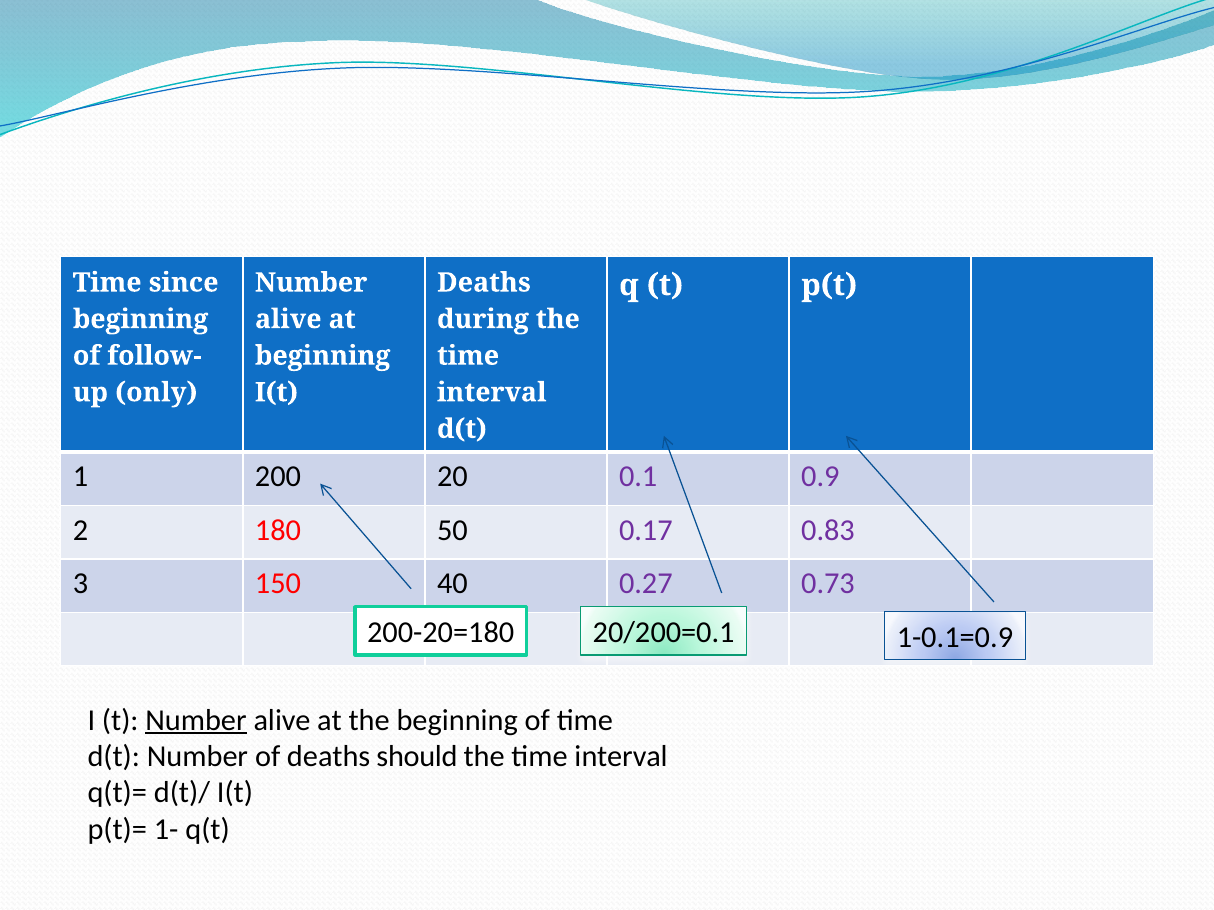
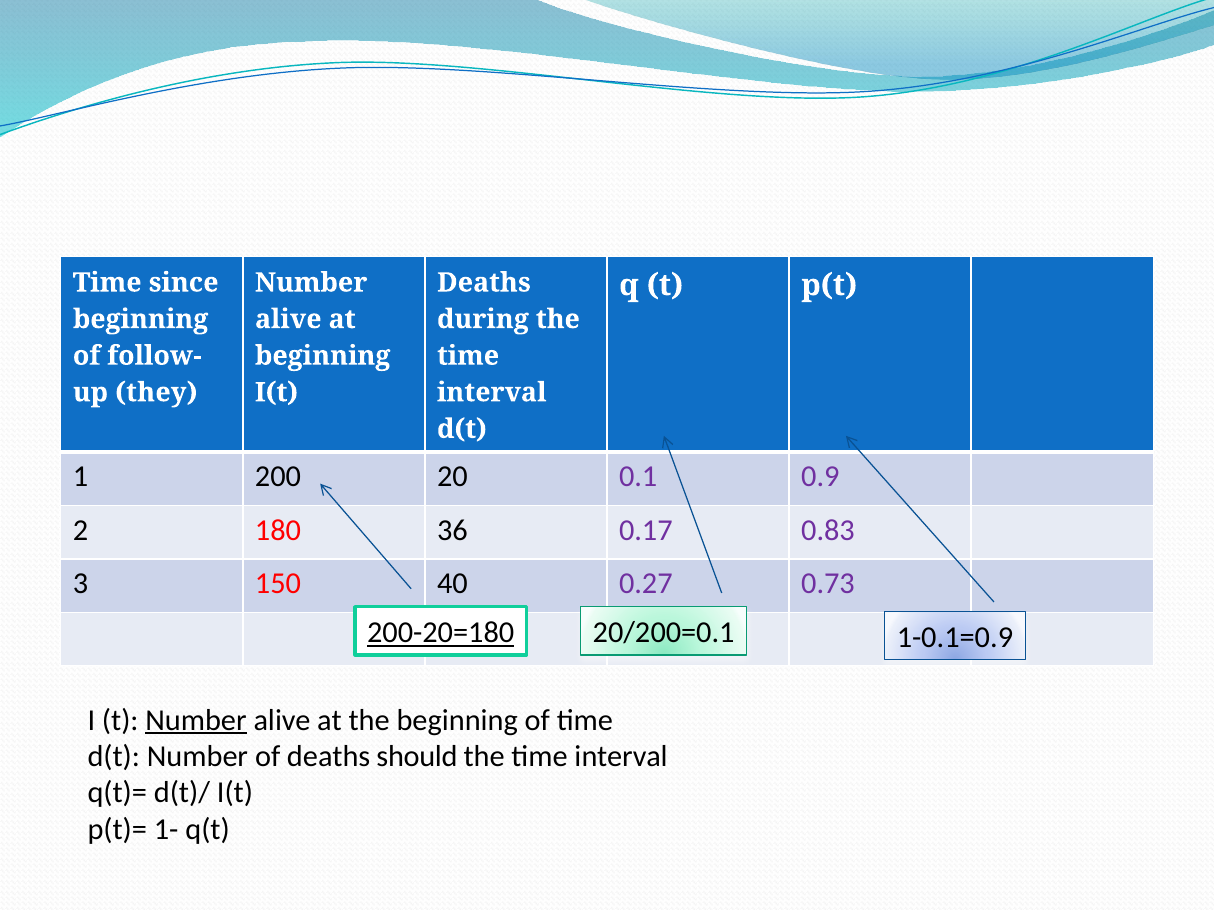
only: only -> they (156, 393)
50: 50 -> 36 (452, 531)
200-20=180 underline: none -> present (441, 633)
